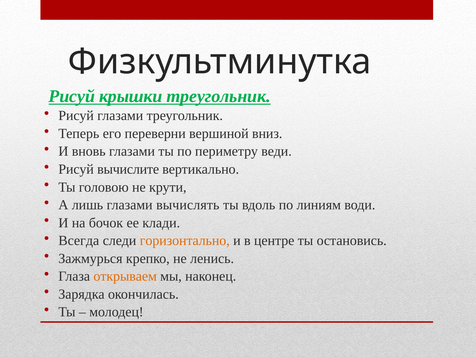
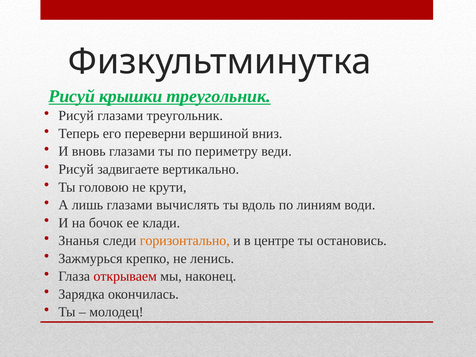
вычислите: вычислите -> задвигаете (128, 169)
Всегда: Всегда -> Знанья (79, 241)
открываем colour: orange -> red (125, 276)
